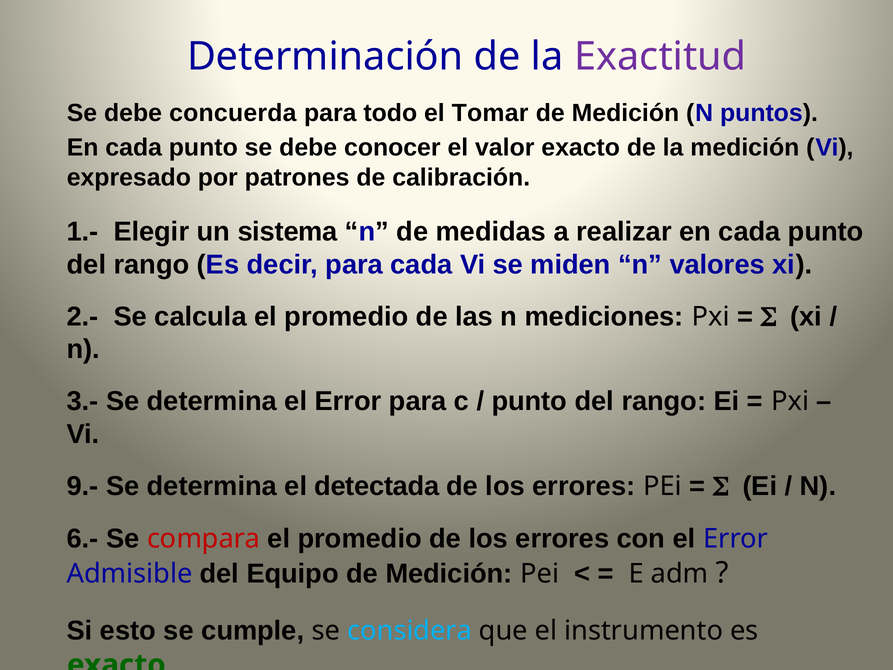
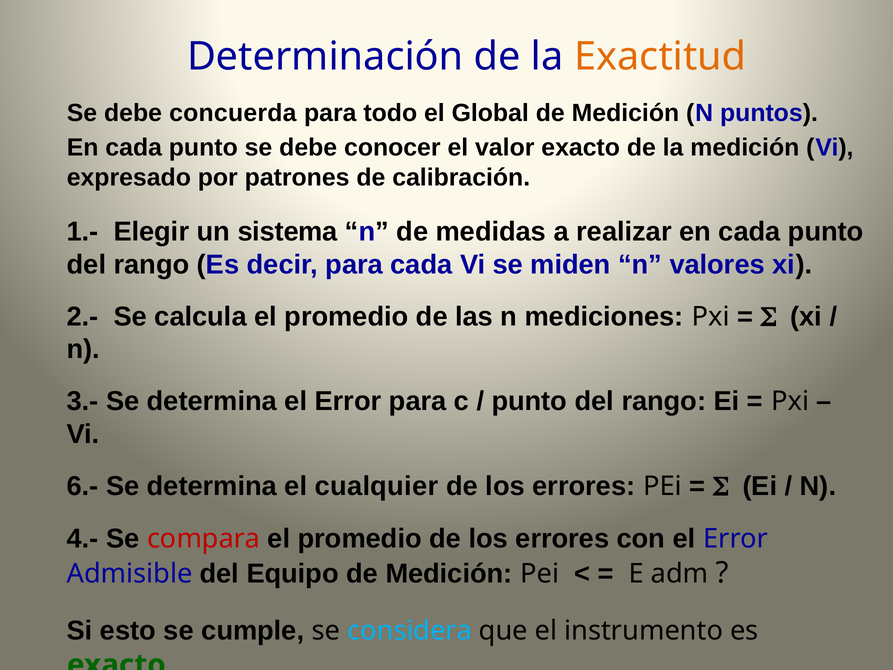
Exactitud colour: purple -> orange (660, 56)
Tomar: Tomar -> Global (490, 113)
9.-: 9.- -> 6.- (83, 486)
detectada: detectada -> cualquier (377, 486)
6.-: 6.- -> 4.- (83, 539)
